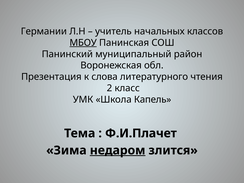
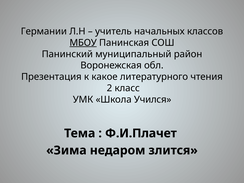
слова: слова -> какое (105, 77)
Капель: Капель -> Учился (153, 100)
недаром underline: present -> none (118, 150)
